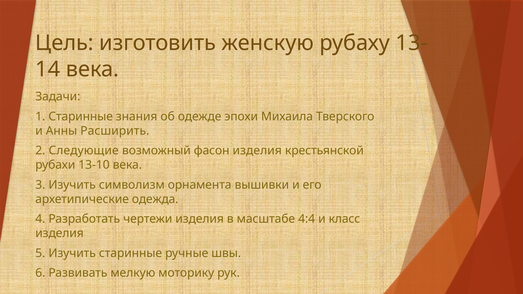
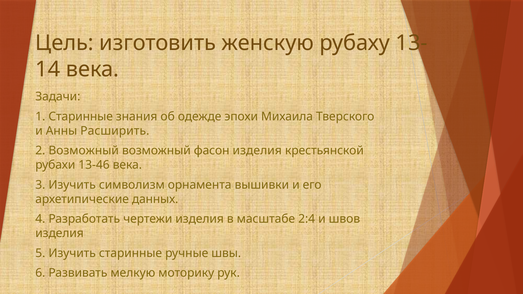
2 Следующие: Следующие -> Возможный (84, 151)
13-10: 13-10 -> 13-46 (94, 165)
одежда: одежда -> данных (155, 199)
4:4: 4:4 -> 2:4 (307, 219)
класс: класс -> швов (344, 219)
